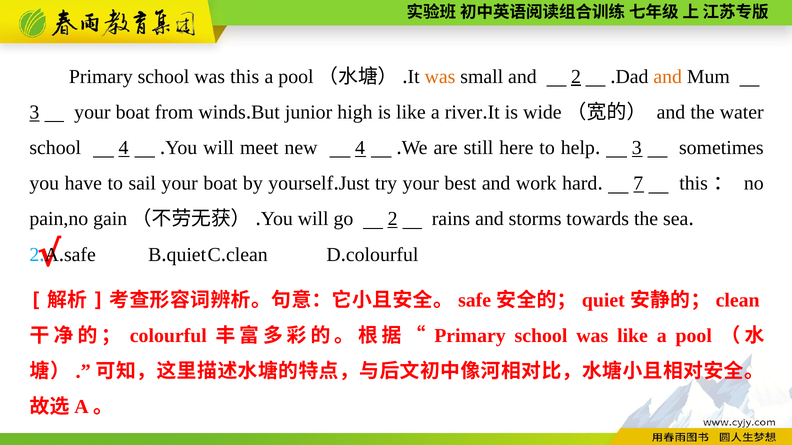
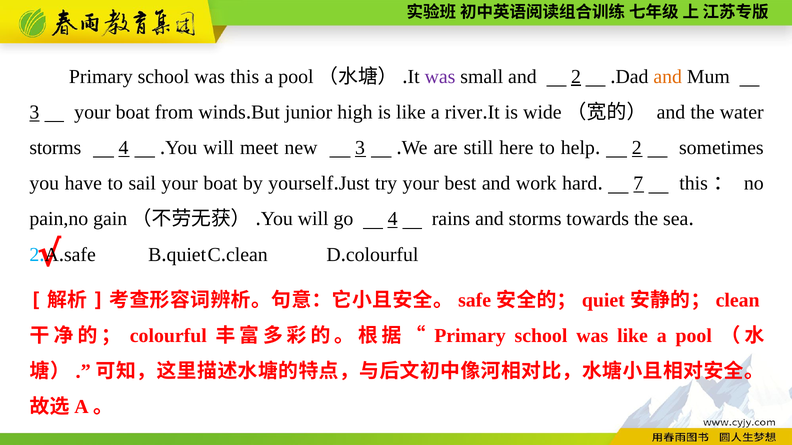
was colour: orange -> purple (440, 77)
school: school -> storms (55, 148)
new 4: 4 -> 3 (360, 148)
3: 3 -> 2 (637, 148)
go 2: 2 -> 4 (393, 219)
